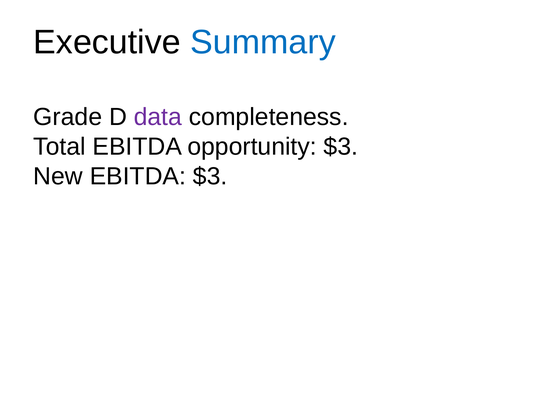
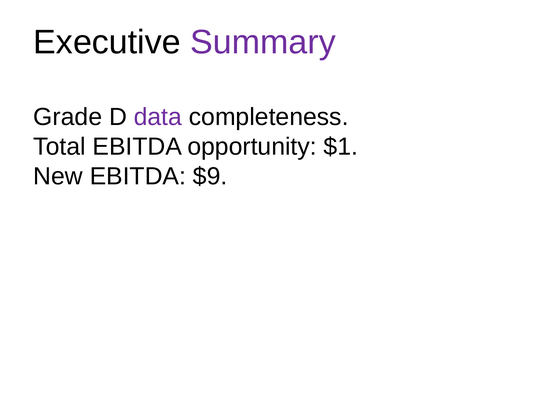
Summary colour: blue -> purple (263, 42)
opportunity $3: $3 -> $1 (341, 147)
EBITDA $3: $3 -> $9 (210, 176)
